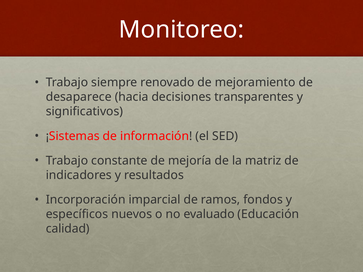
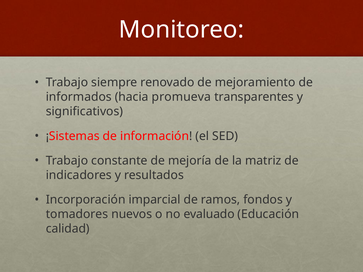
desaparece: desaparece -> informados (79, 97)
decisiones: decisiones -> promueva (181, 97)
específicos: específicos -> tomadores (77, 214)
